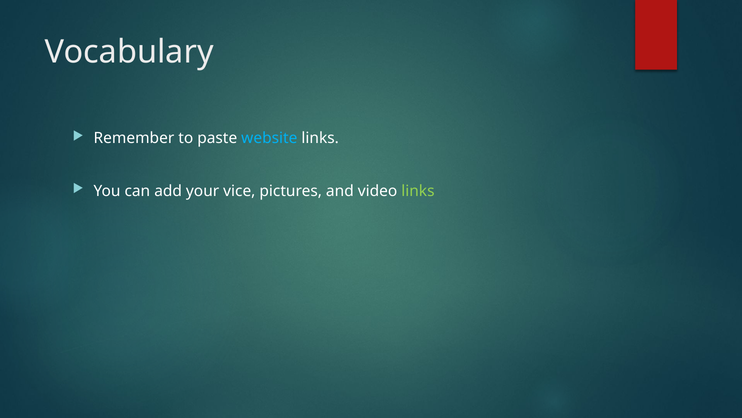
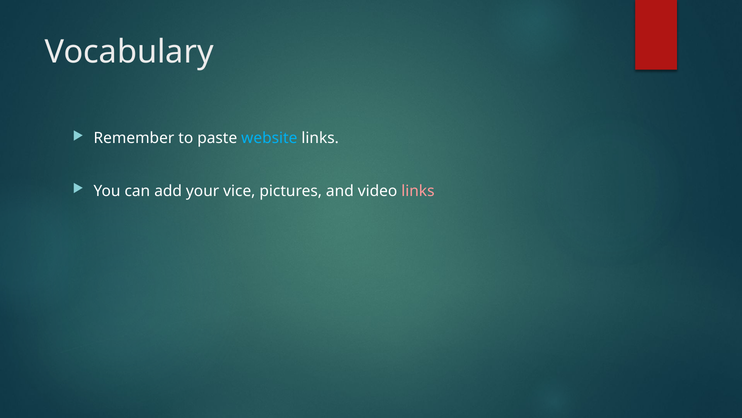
links colour: light green -> pink (418, 191)
